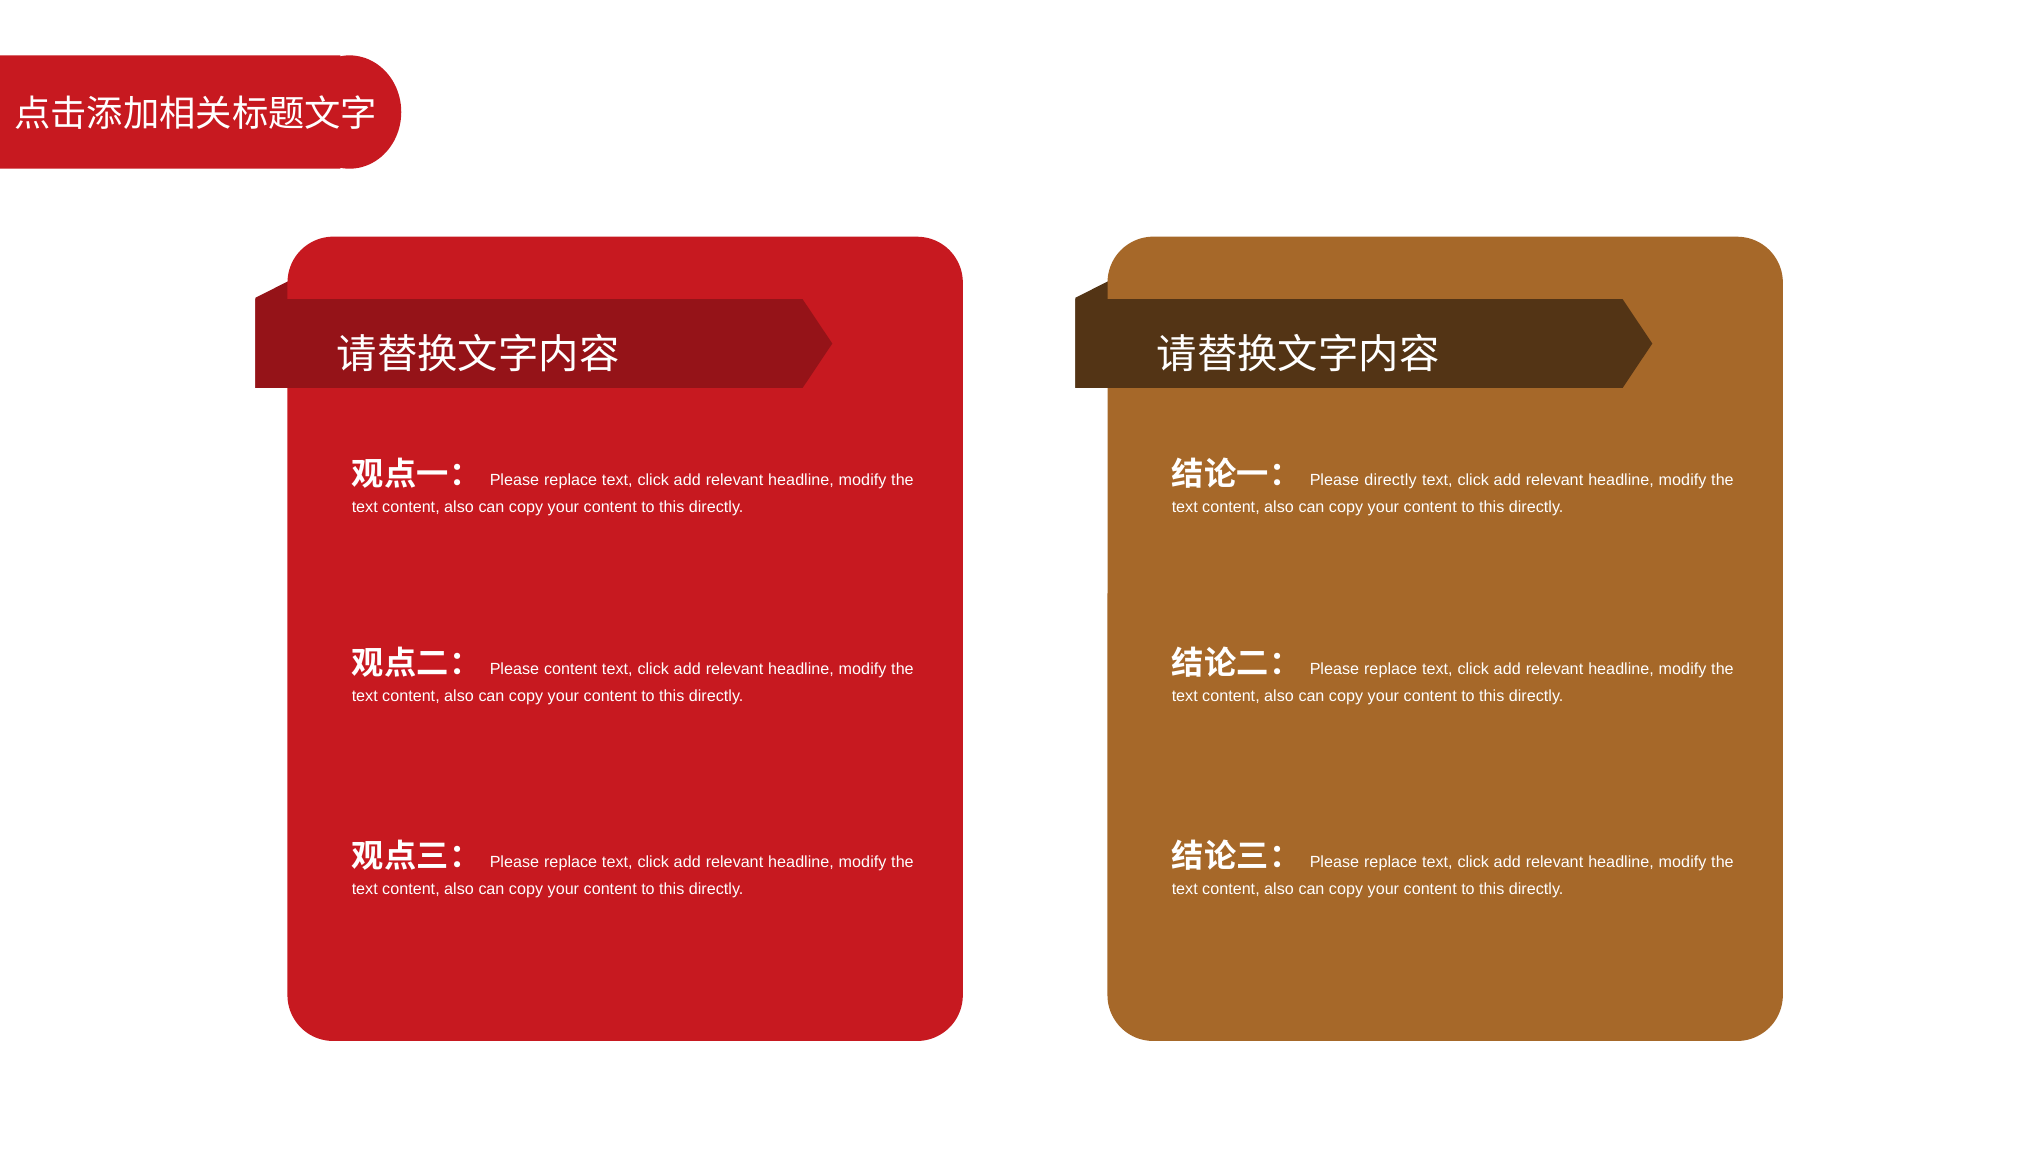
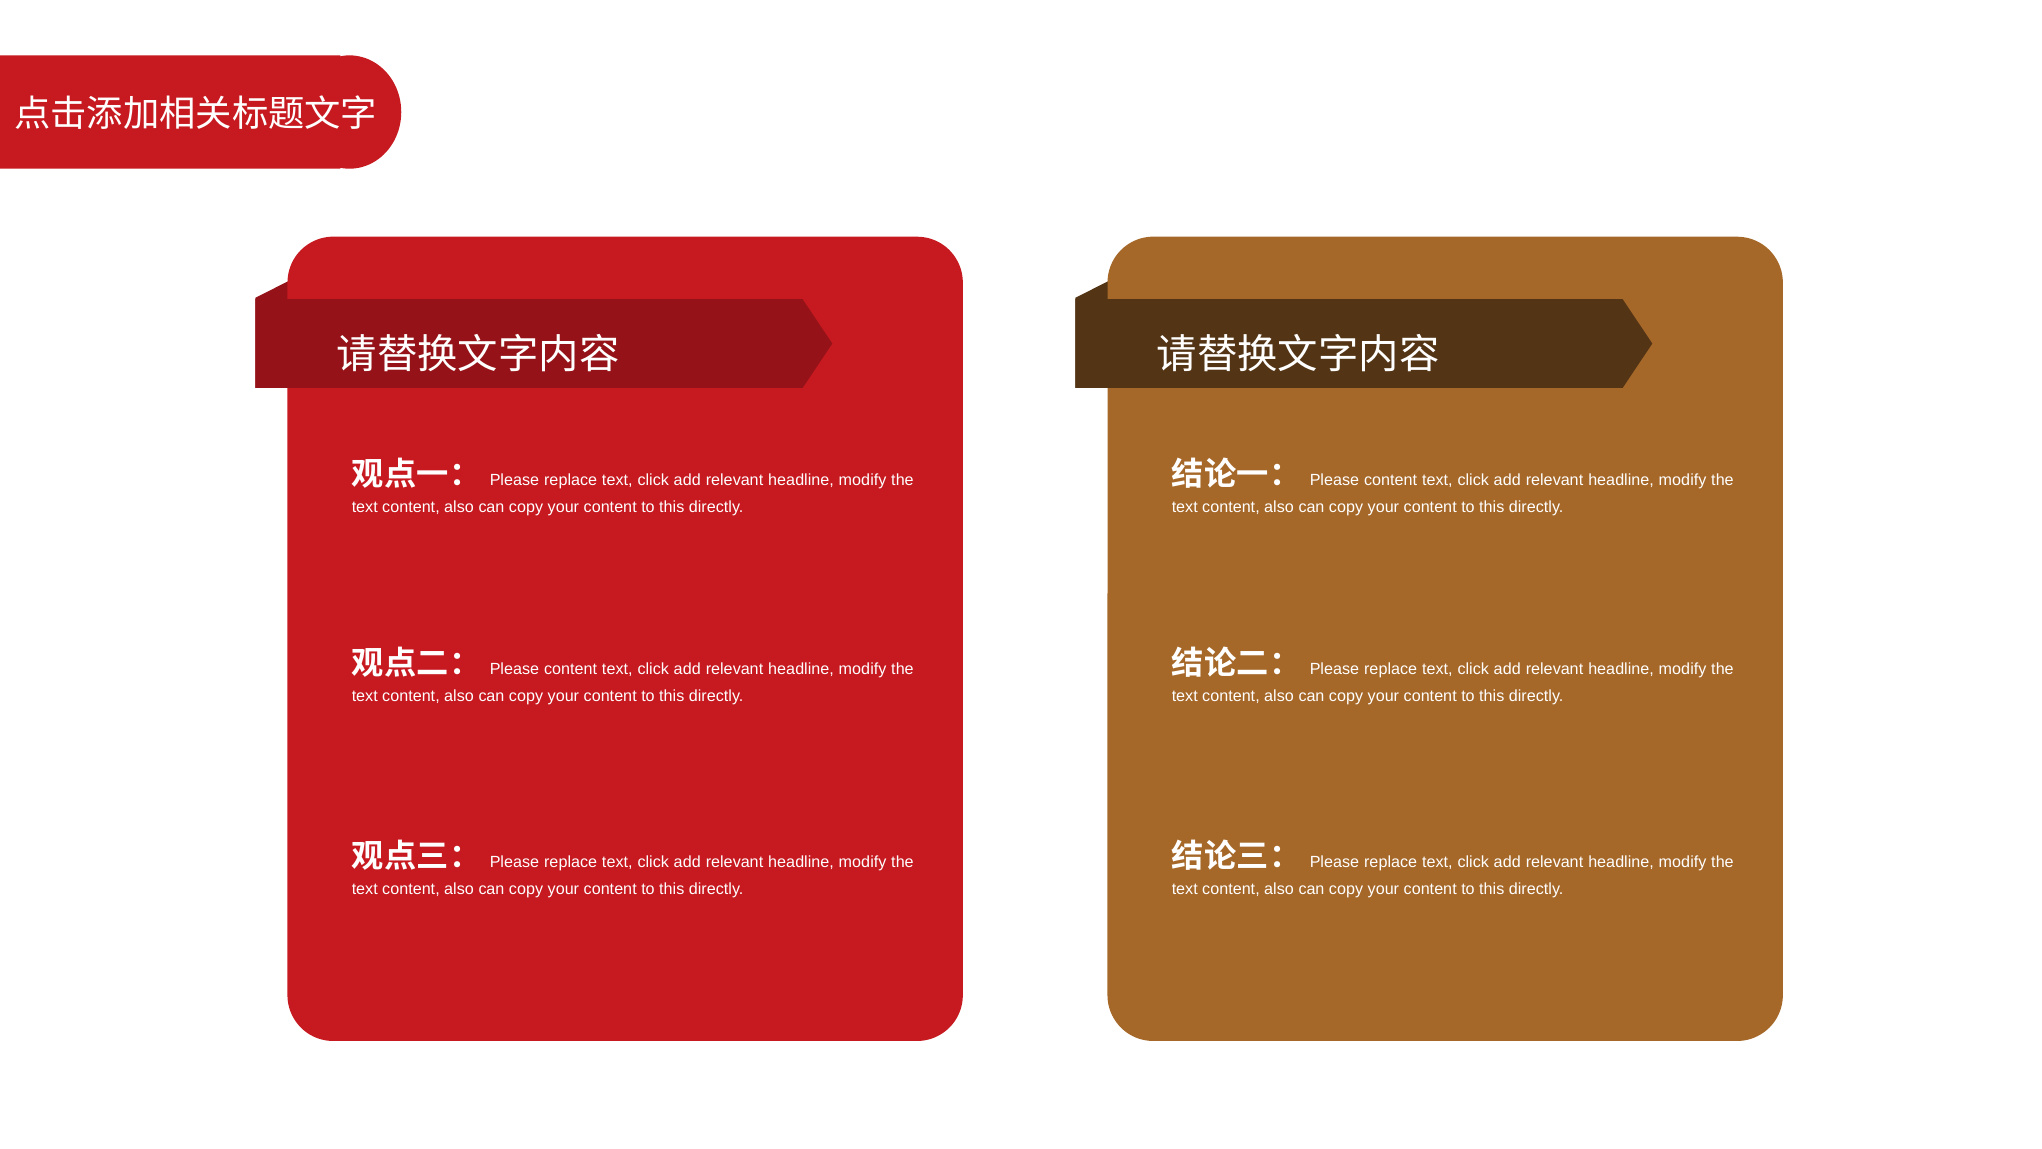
directly: directly -> content (1391, 480)
